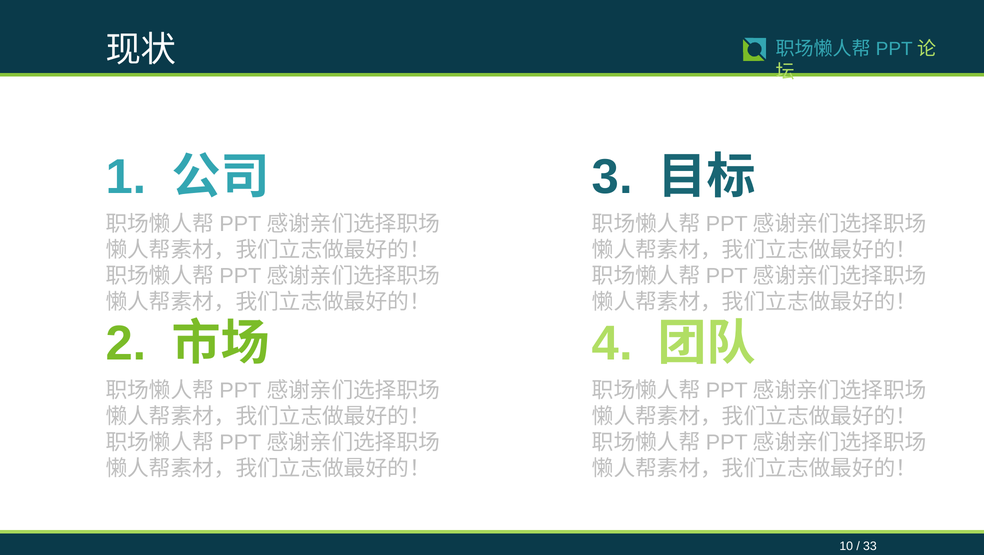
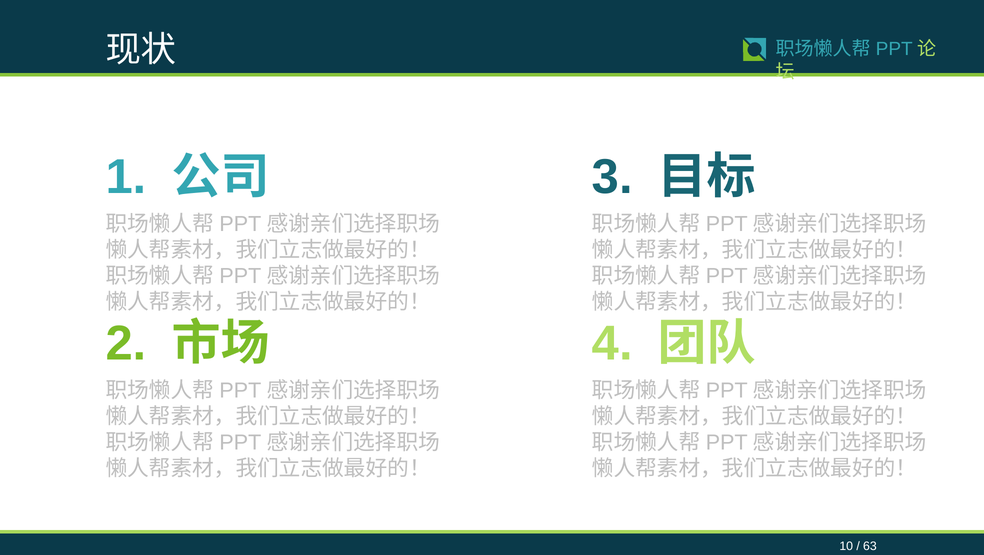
33: 33 -> 63 (870, 546)
